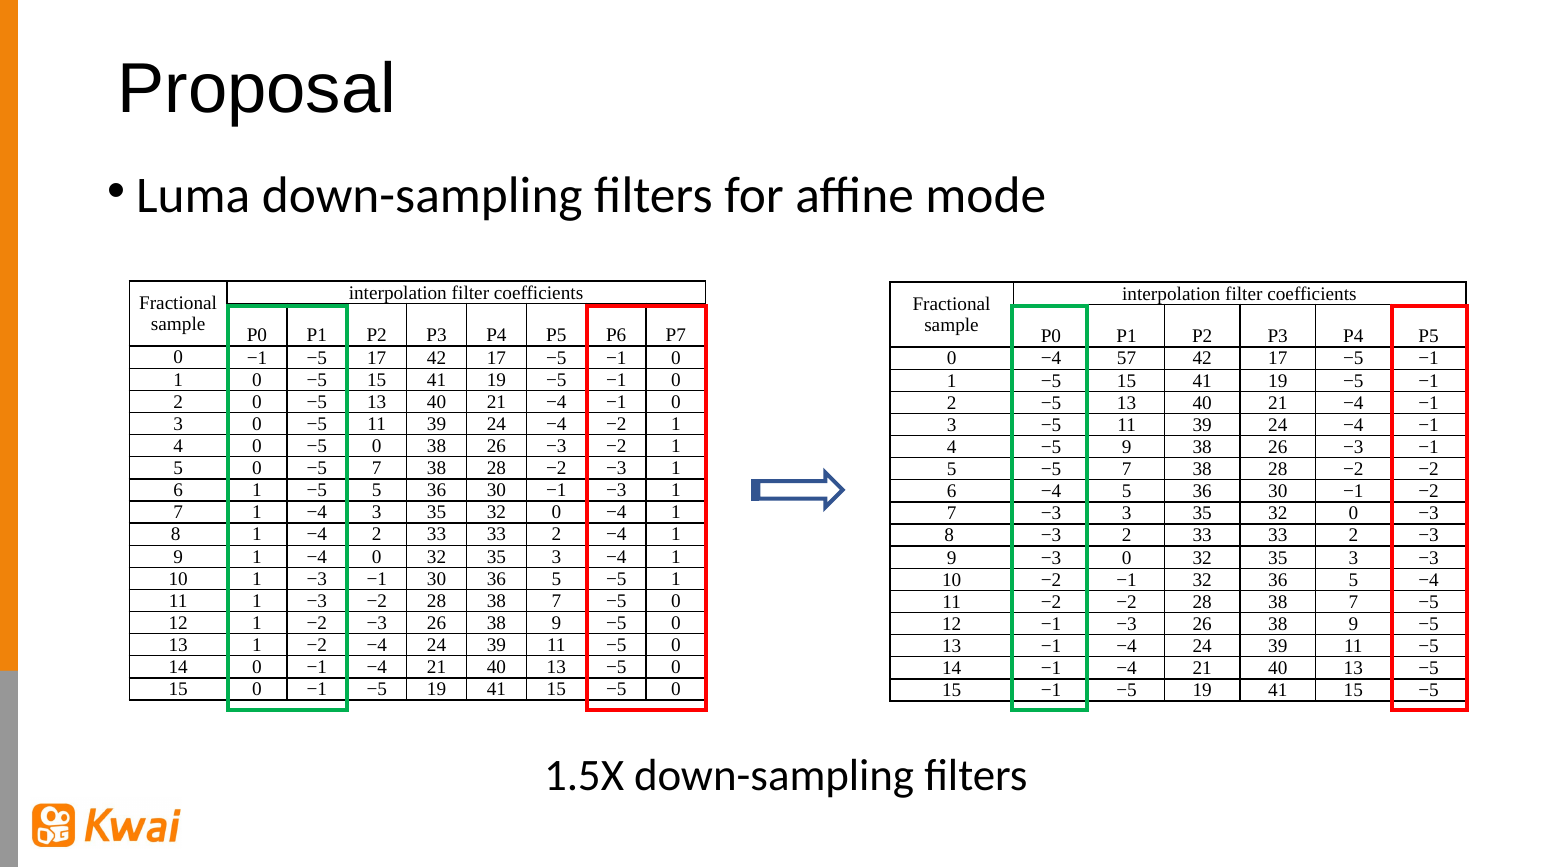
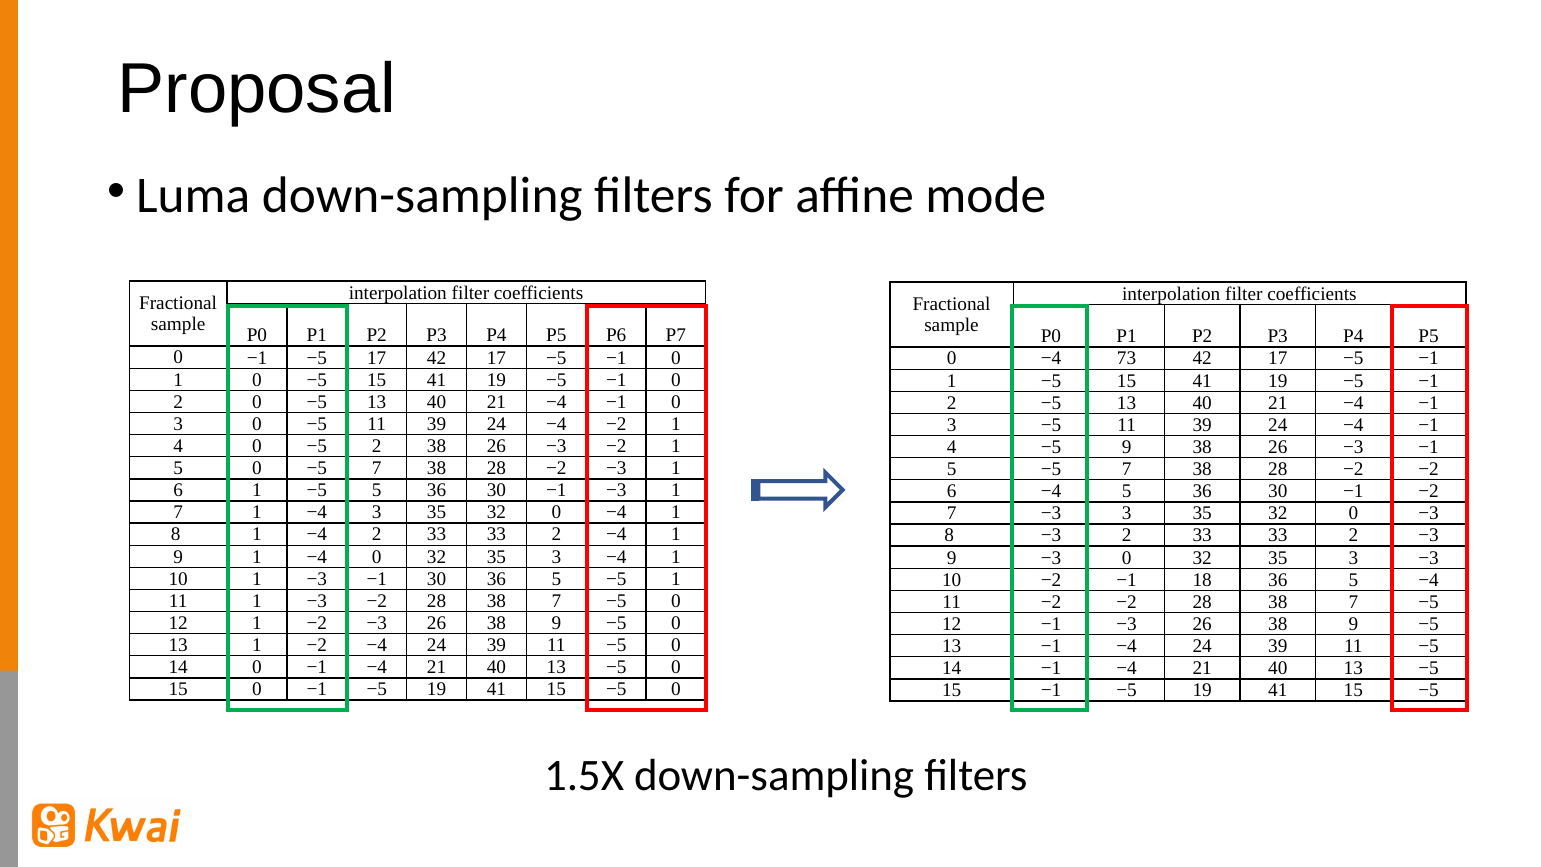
57: 57 -> 73 (1127, 359)
0 −5 0: 0 -> 2 (377, 446)
−1 32: 32 -> 18 (1202, 580)
